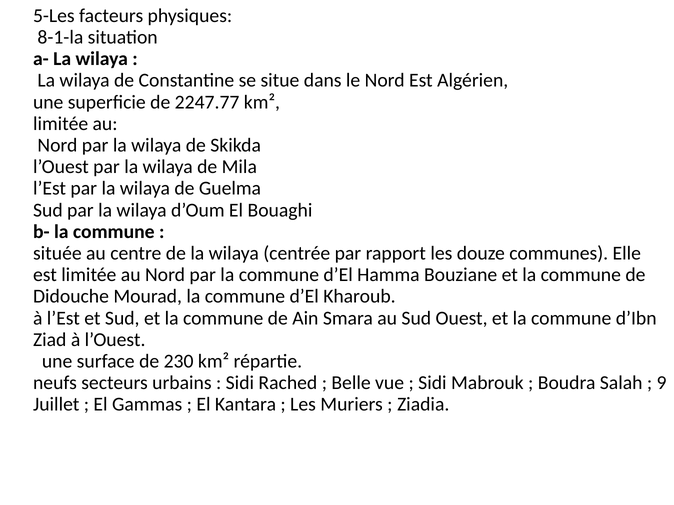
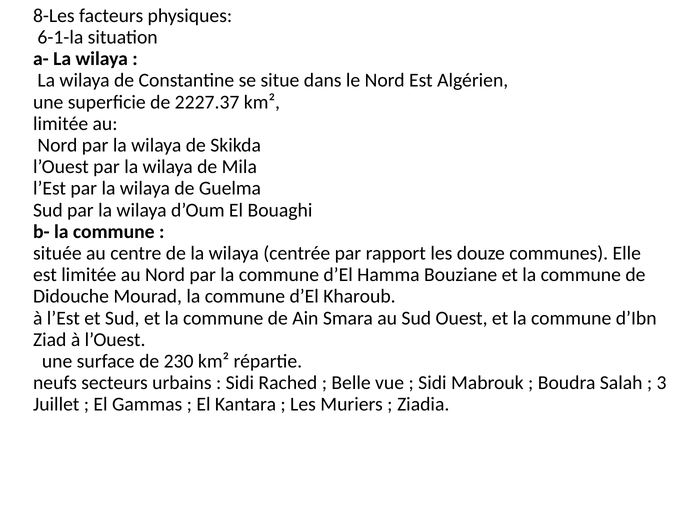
5-Les: 5-Les -> 8-Les (54, 16)
8-1-la: 8-1-la -> 6-1-la (60, 37)
2247.77: 2247.77 -> 2227.37 (207, 102)
9: 9 -> 3 (662, 383)
